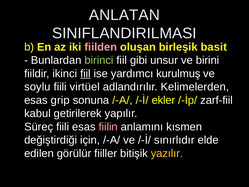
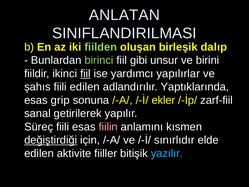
fiilden colour: pink -> light green (101, 47)
basit: basit -> dalıp (214, 47)
kurulmuş: kurulmuş -> yapılırlar (178, 73)
soylu: soylu -> şahıs (37, 87)
fiili virtüel: virtüel -> edilen (85, 87)
Kelimelerden: Kelimelerden -> Yaptıklarında (195, 87)
kabul: kabul -> sanal (37, 113)
değiştirdiği underline: none -> present (51, 140)
görülür: görülür -> aktivite (74, 153)
yazılır colour: yellow -> light blue (167, 153)
